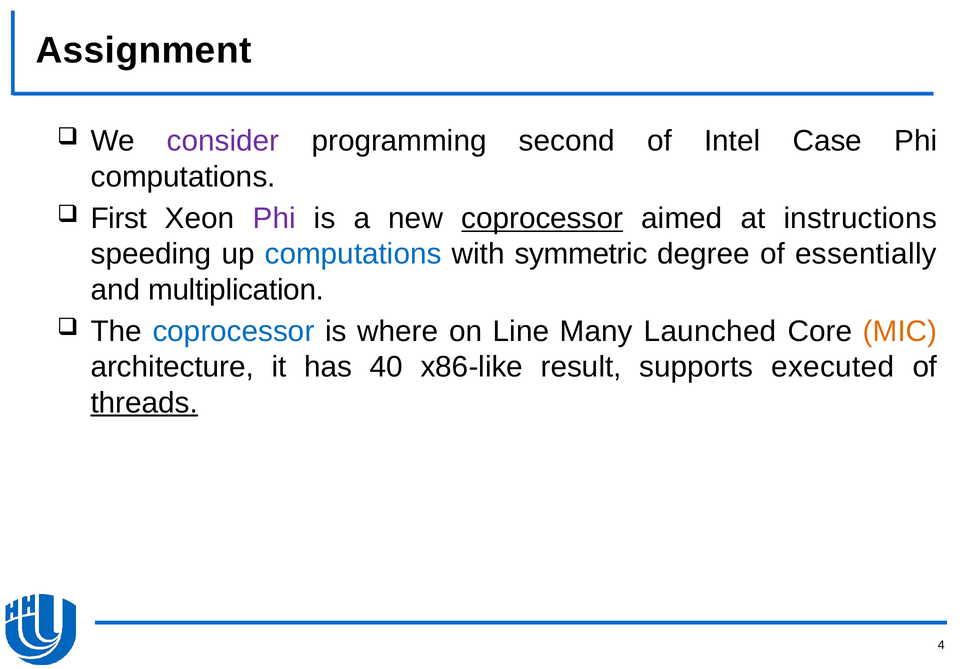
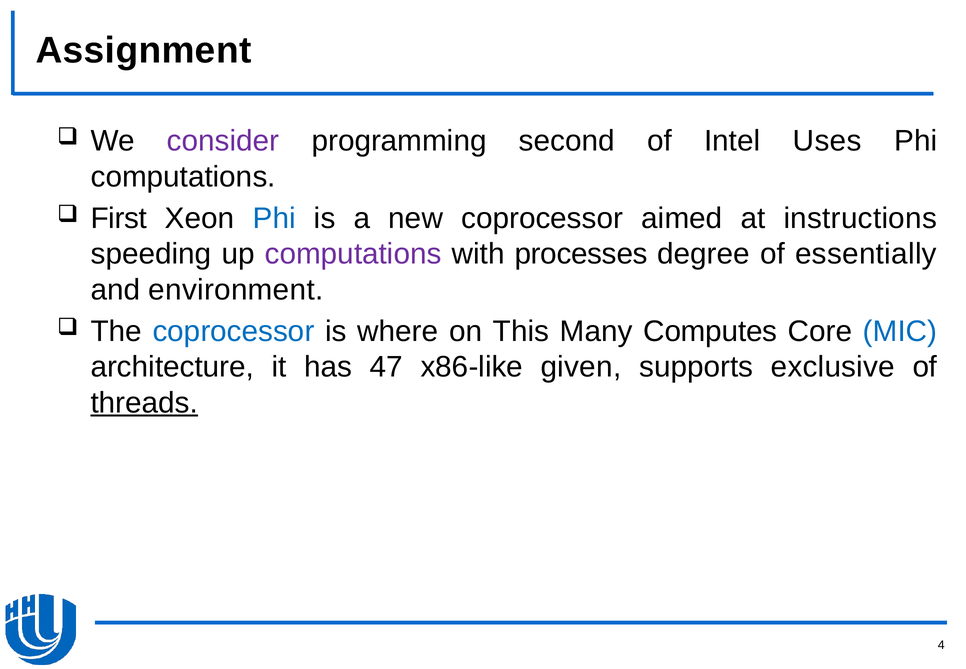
Case: Case -> Uses (827, 141)
Phi colour: purple -> blue (274, 218)
coprocessor underline: present -> none (542, 218)
computations colour: blue -> purple (353, 254)
symmetric: symmetric -> processes (581, 254)
multiplication: multiplication -> environment (236, 290)
Line: Line -> This (521, 331)
Launched: Launched -> Computes (710, 331)
MIC colour: orange -> blue (900, 331)
40: 40 -> 47 (386, 367)
result: result -> given (581, 367)
executed: executed -> exclusive (833, 367)
